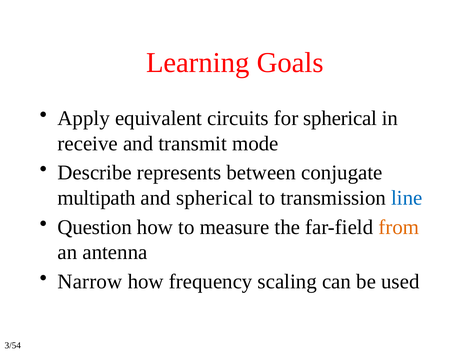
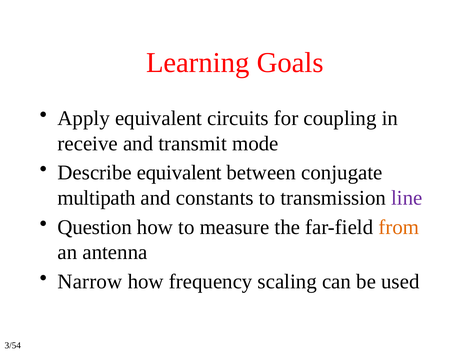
for spherical: spherical -> coupling (340, 118)
Describe represents: represents -> equivalent (179, 173)
and spherical: spherical -> constants (215, 198)
line colour: blue -> purple (407, 198)
